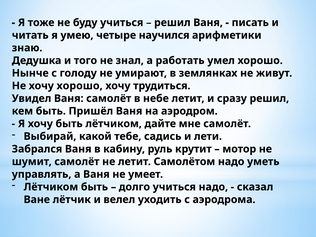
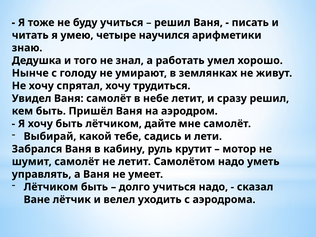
хочу хорошо: хорошо -> спрятал (80, 86)
